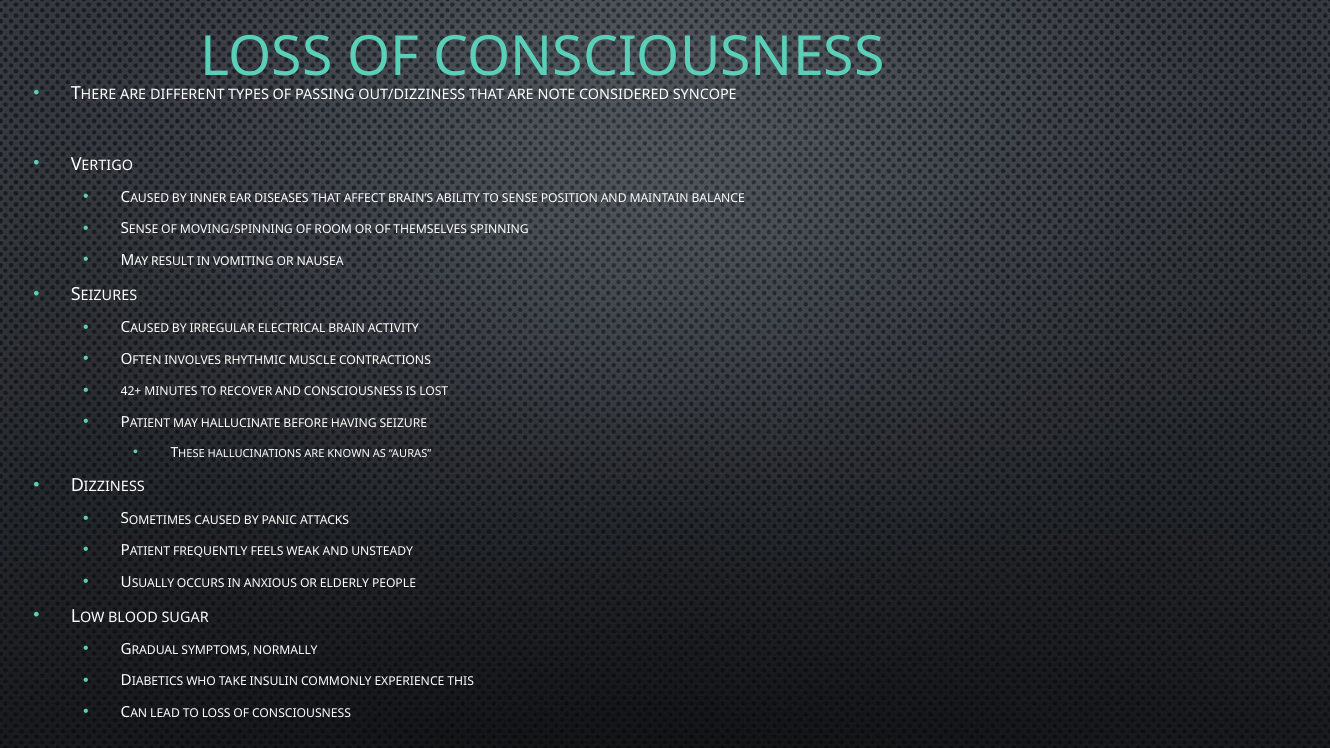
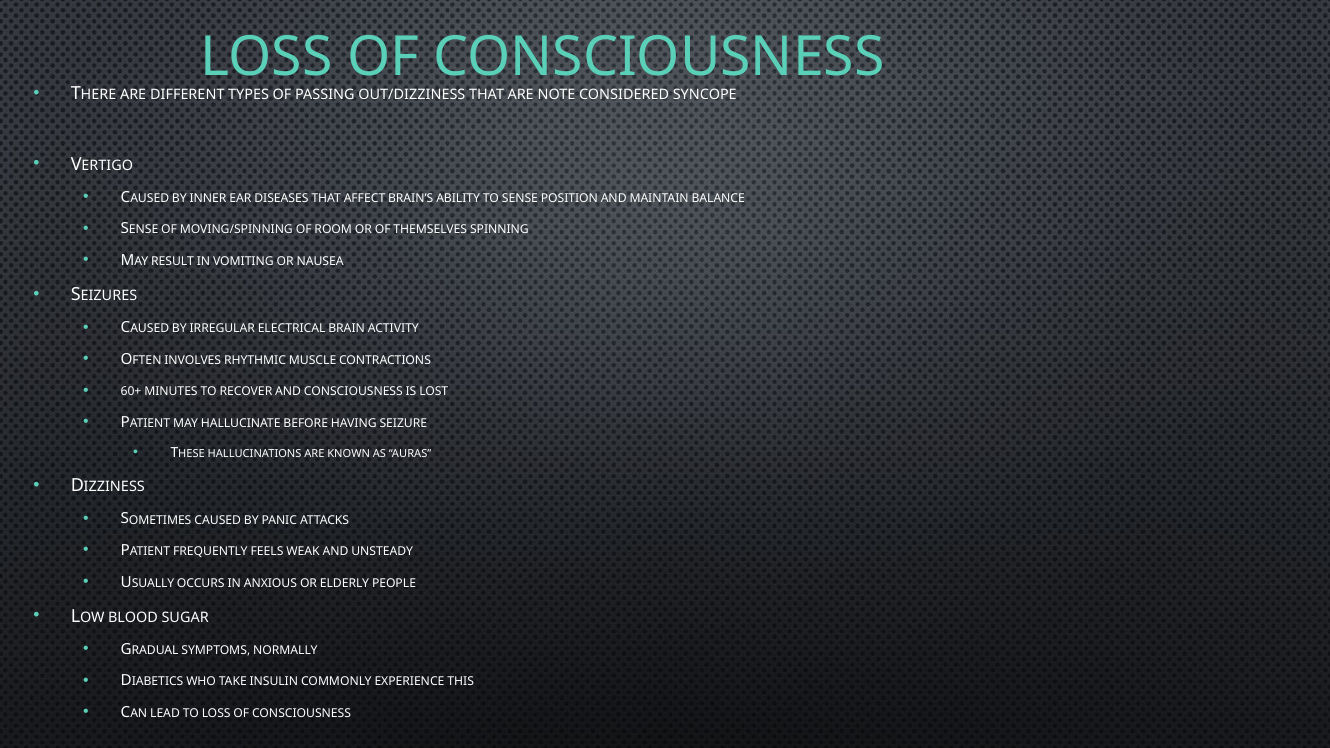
42+: 42+ -> 60+ (131, 392)
